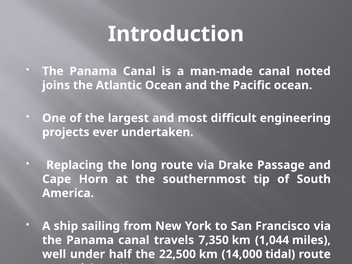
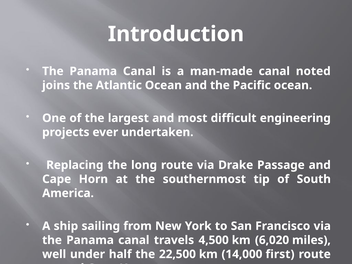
7,350: 7,350 -> 4,500 (214, 240)
1,044: 1,044 -> 6,020 (272, 240)
tidal: tidal -> first (280, 254)
